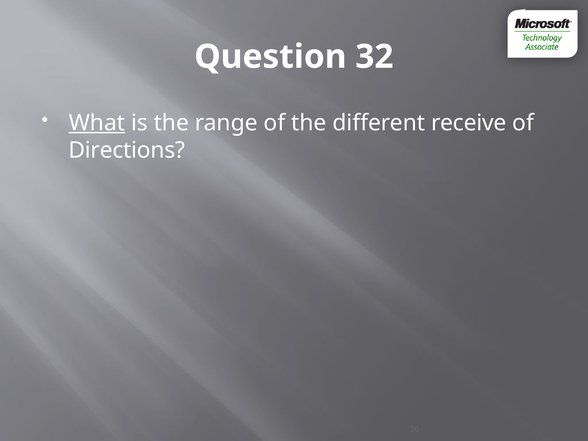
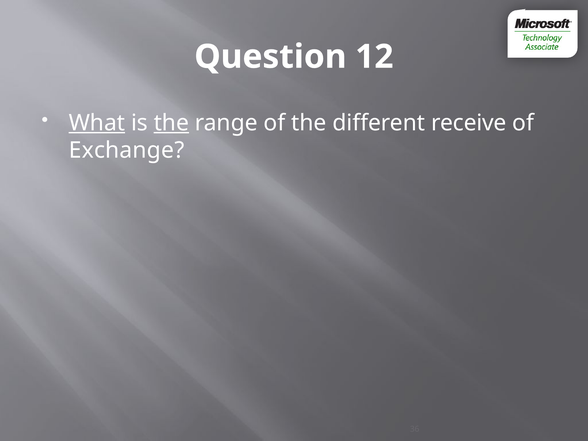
32: 32 -> 12 (374, 57)
the underline: none -> present (171, 123)
Directions: Directions -> Exchange (127, 150)
